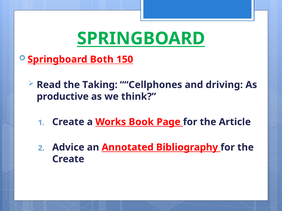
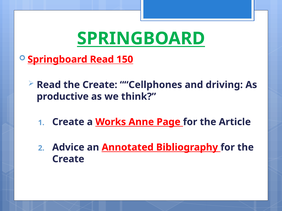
Springboard Both: Both -> Read (102, 60)
Read the Taking: Taking -> Create (100, 85)
Book: Book -> Anne (141, 122)
